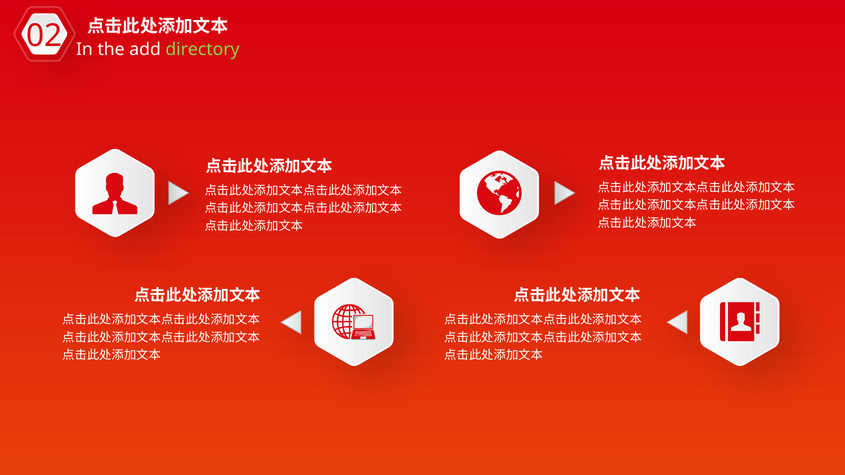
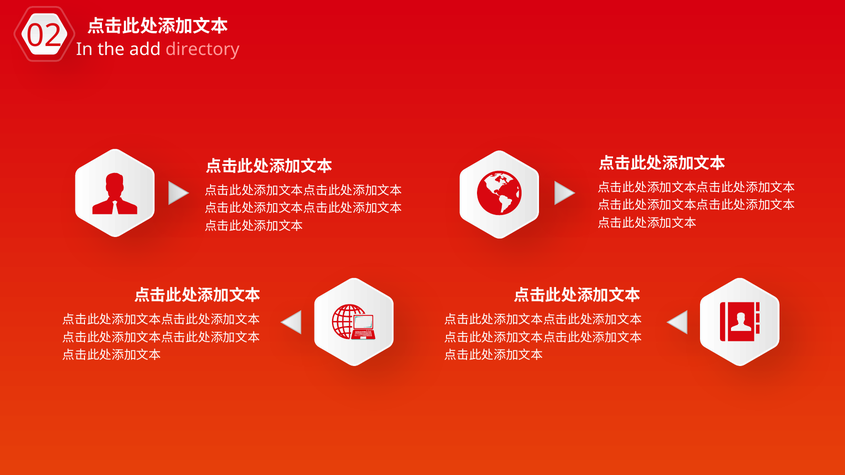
directory colour: light green -> pink (202, 50)
